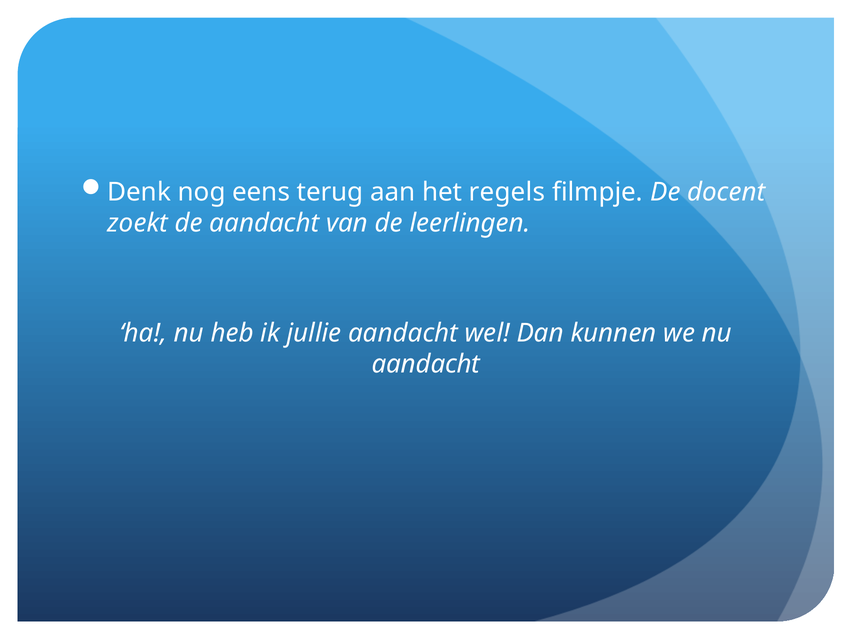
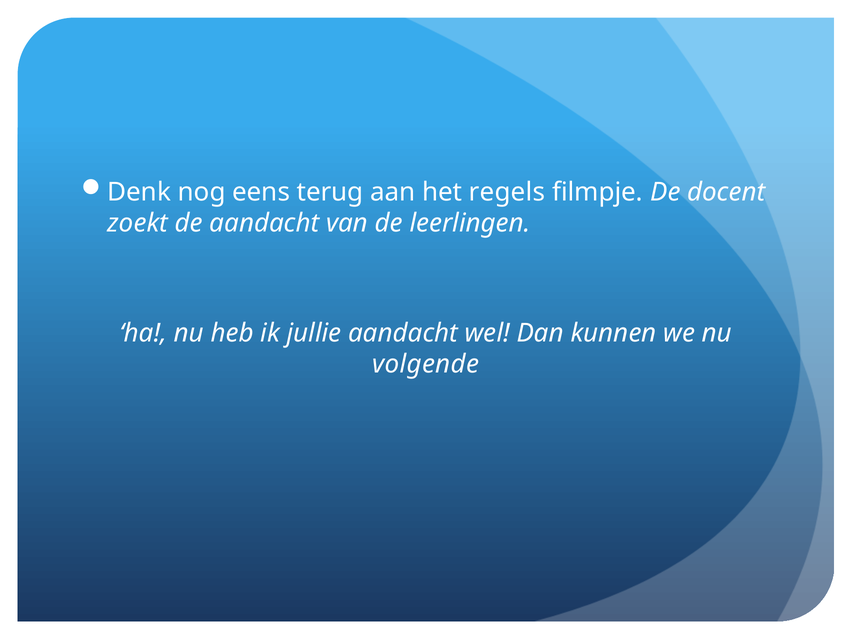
aandacht: aandacht -> volgende (426, 364)
